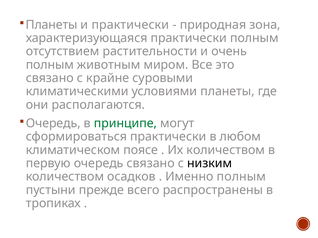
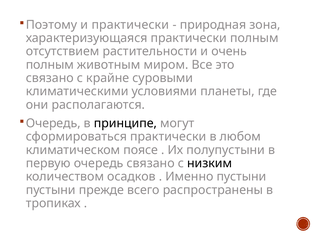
Планеты: Планеты -> Поэтому (52, 25)
принципе colour: green -> black (125, 124)
Их количеством: количеством -> полупустыни (226, 150)
Именно полным: полным -> пустыни (241, 177)
